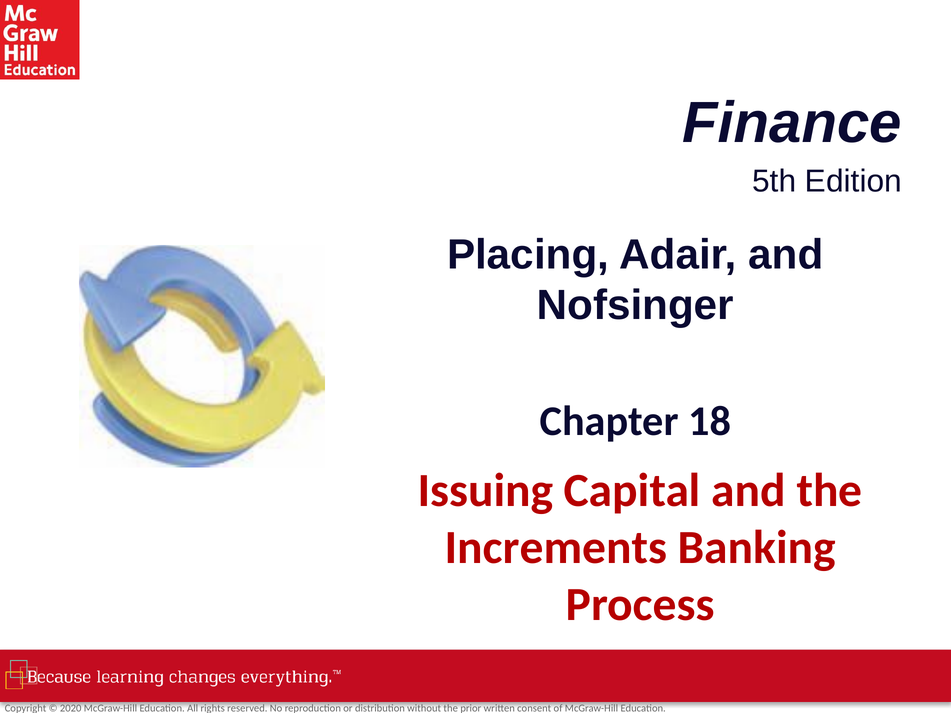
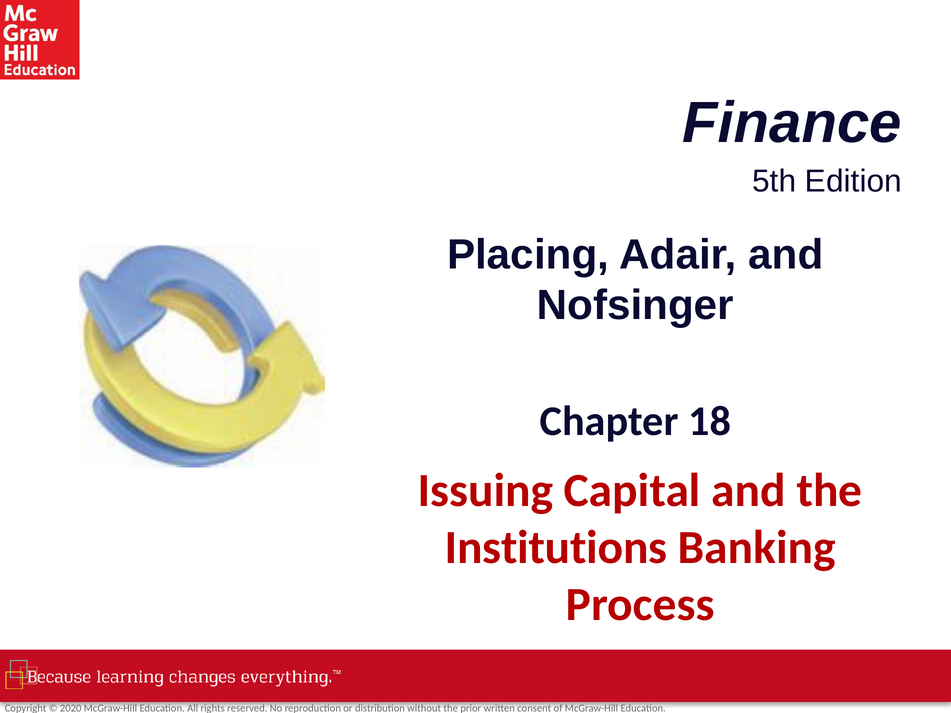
Increments: Increments -> Institutions (556, 548)
